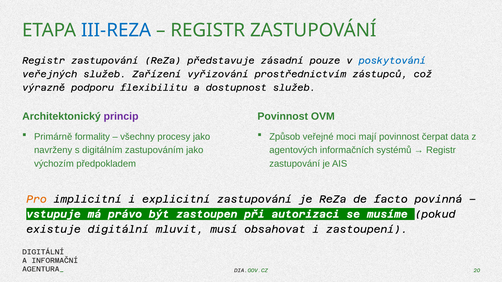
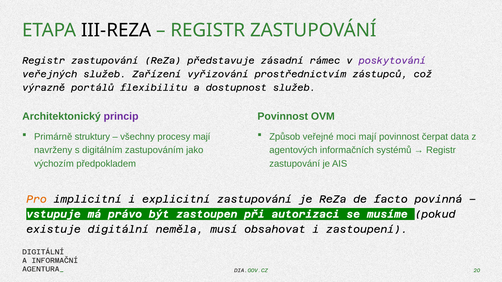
III-REZA colour: blue -> black (116, 30)
pouze: pouze -> rámec (325, 61)
poskytování colour: blue -> purple (392, 61)
podporu: podporu -> portálů (93, 88)
formality: formality -> struktury (92, 137)
procesy jako: jako -> mají (202, 137)
mluvit: mluvit -> neměla (180, 230)
